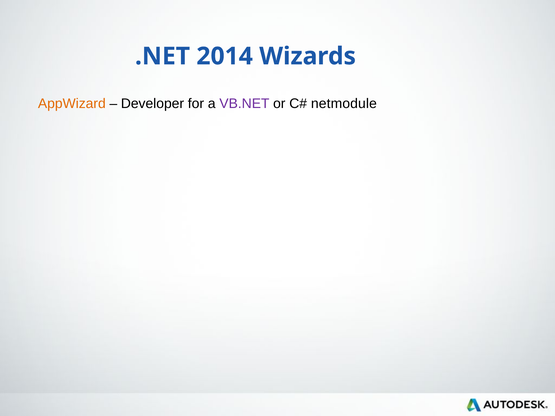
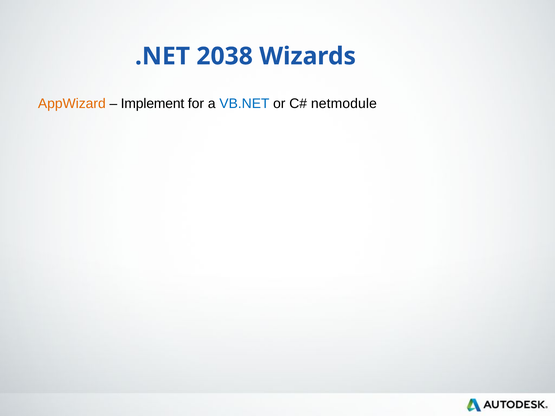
2014: 2014 -> 2038 (225, 56)
Developer: Developer -> Implement (153, 103)
VB.NET colour: purple -> blue (244, 103)
